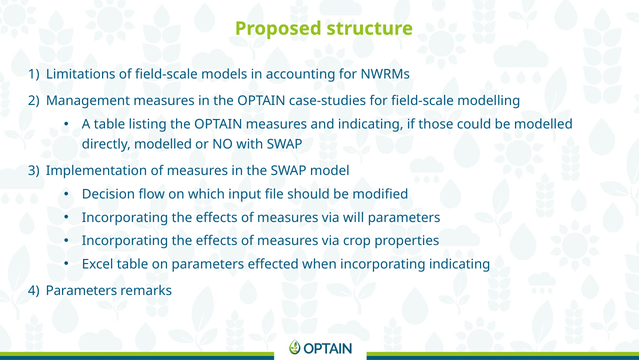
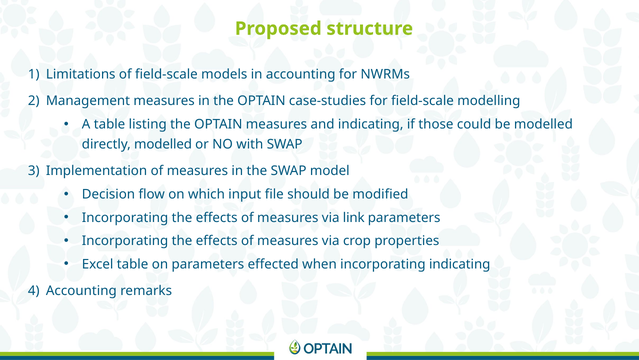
will: will -> link (354, 217)
Parameters: Parameters -> Accounting (81, 291)
